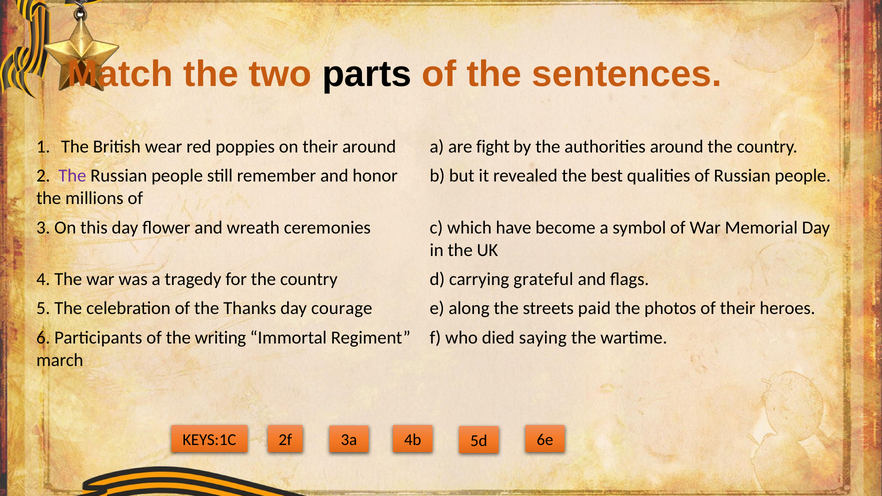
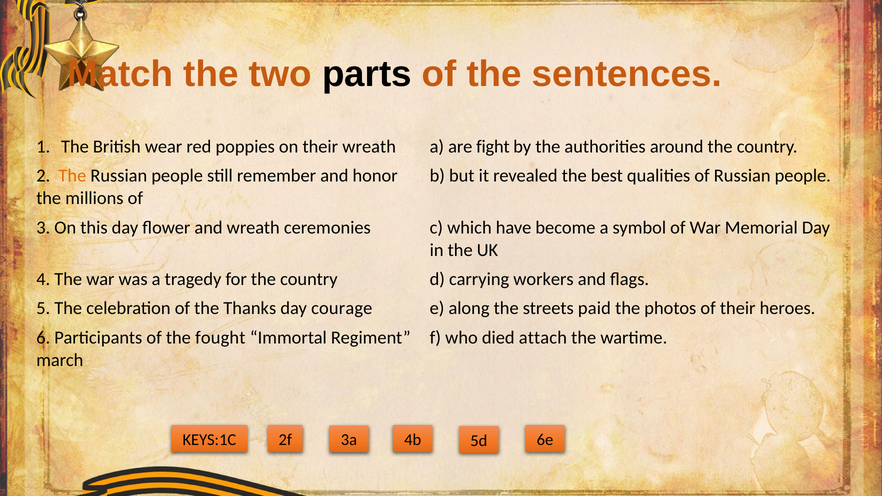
their around: around -> wreath (369, 147)
The colour: purple -> orange (72, 176)
grateful: grateful -> workers (544, 279)
writing: writing -> fought (220, 338)
saying: saying -> attach (543, 338)
